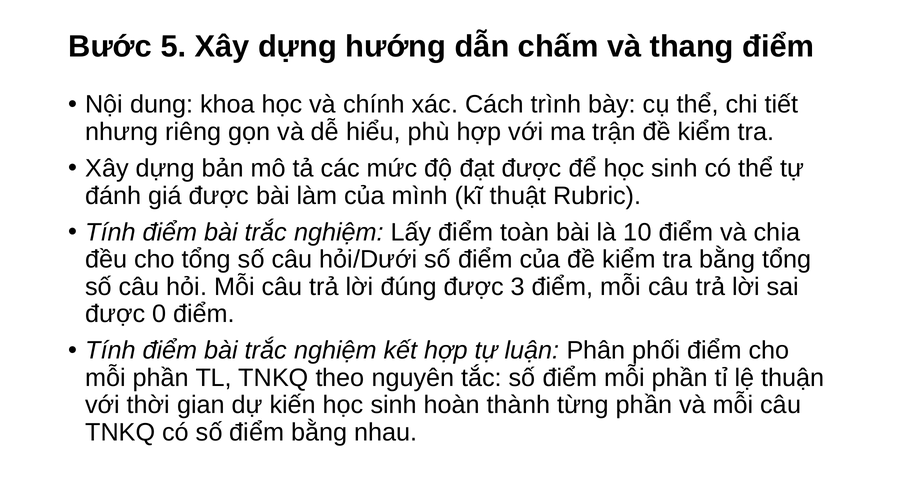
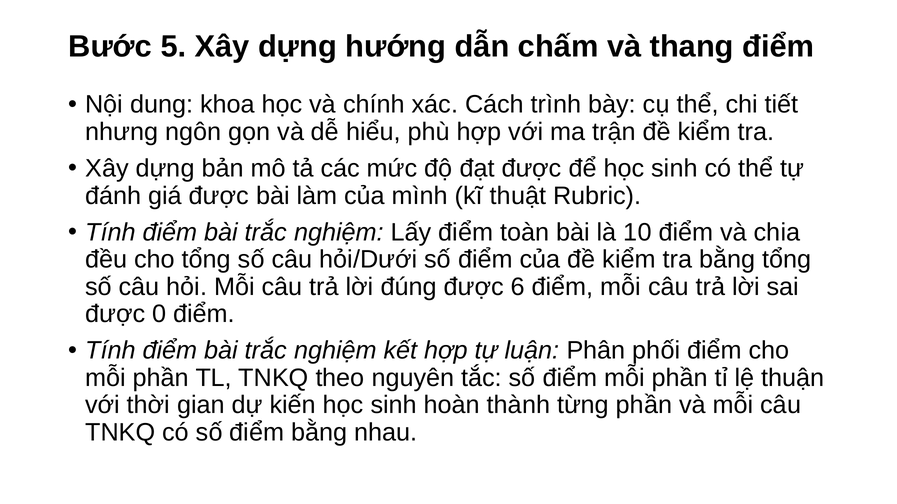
riêng: riêng -> ngôn (193, 132)
3: 3 -> 6 (518, 287)
